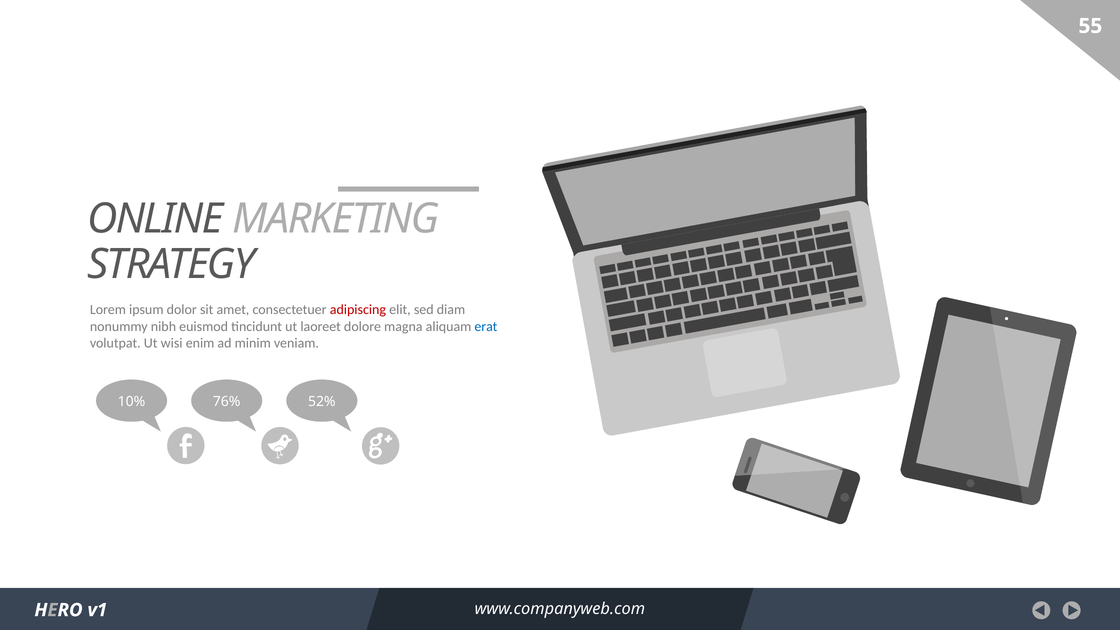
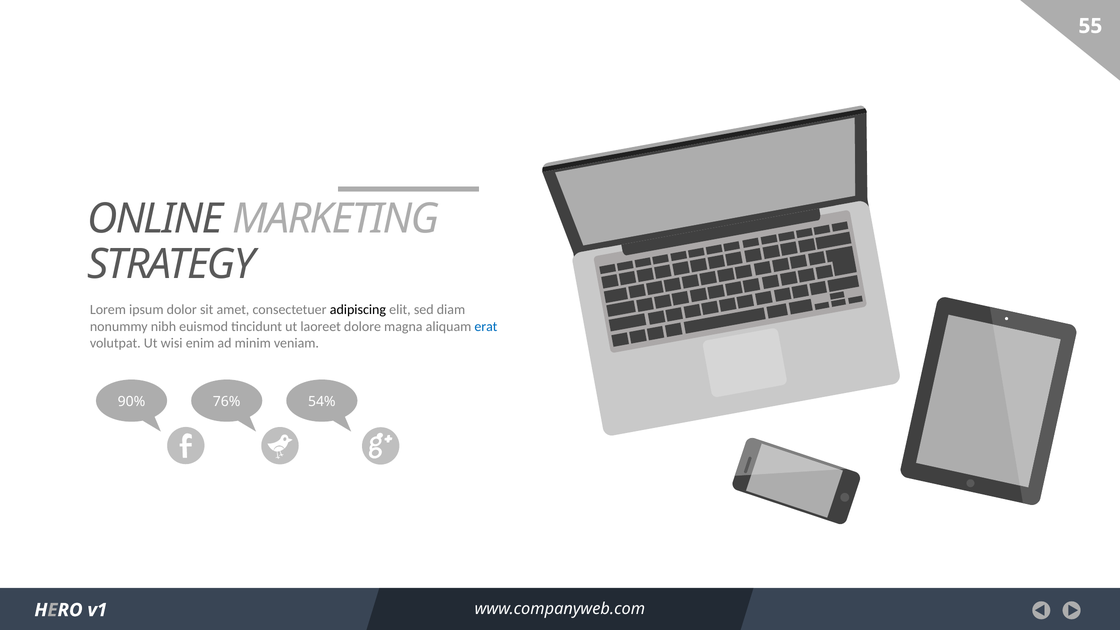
adipiscing colour: red -> black (358, 310)
10%: 10% -> 90% (131, 402)
52%: 52% -> 54% (322, 402)
